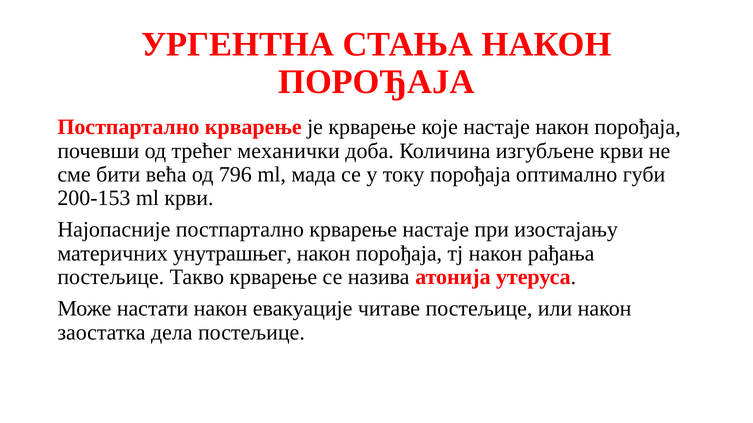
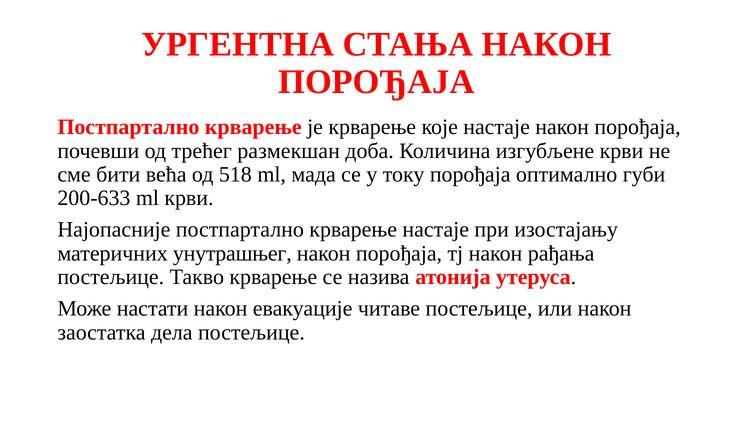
механички: механички -> размекшан (289, 151)
796: 796 -> 518 (235, 175)
200-153: 200-153 -> 200-633 (94, 198)
